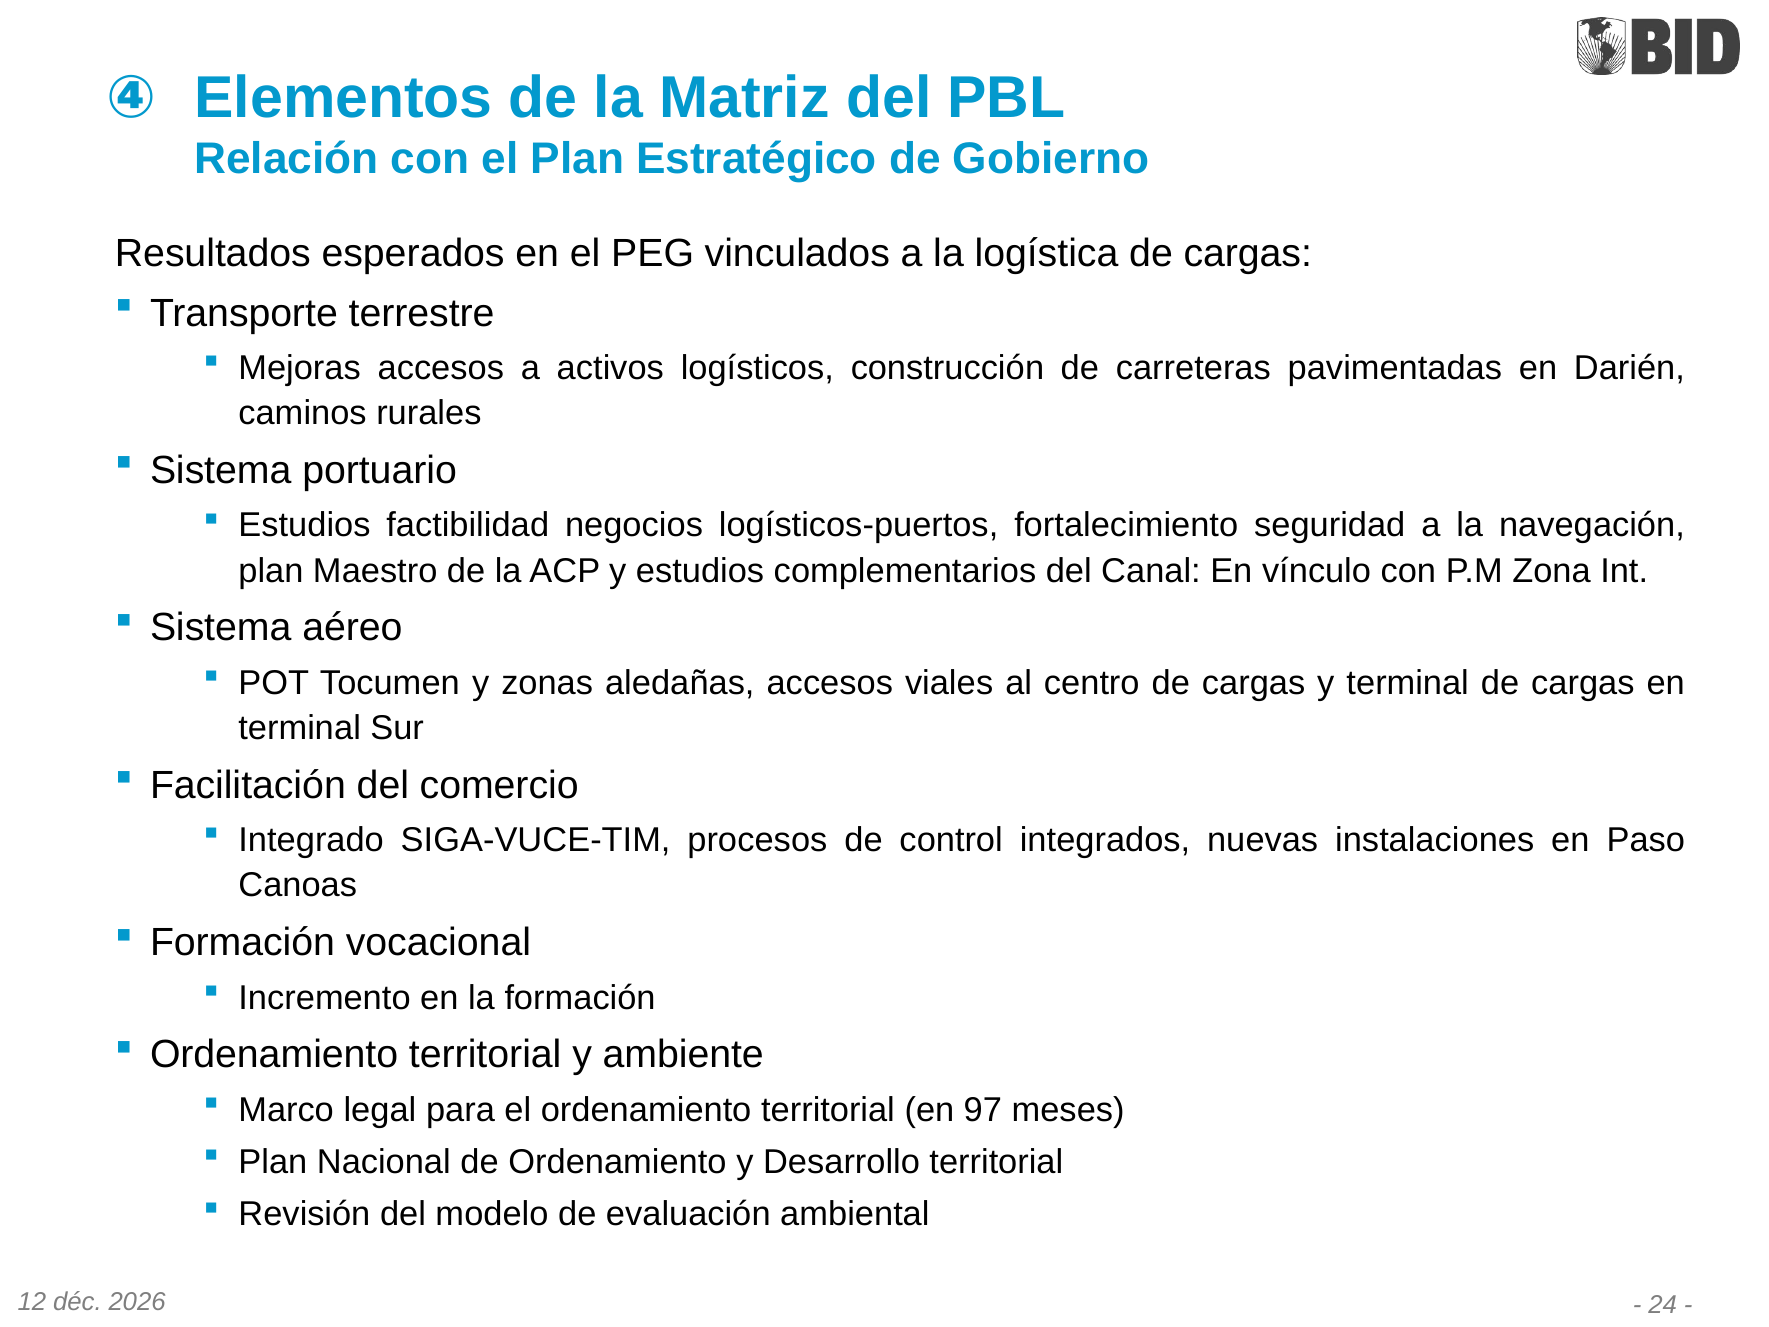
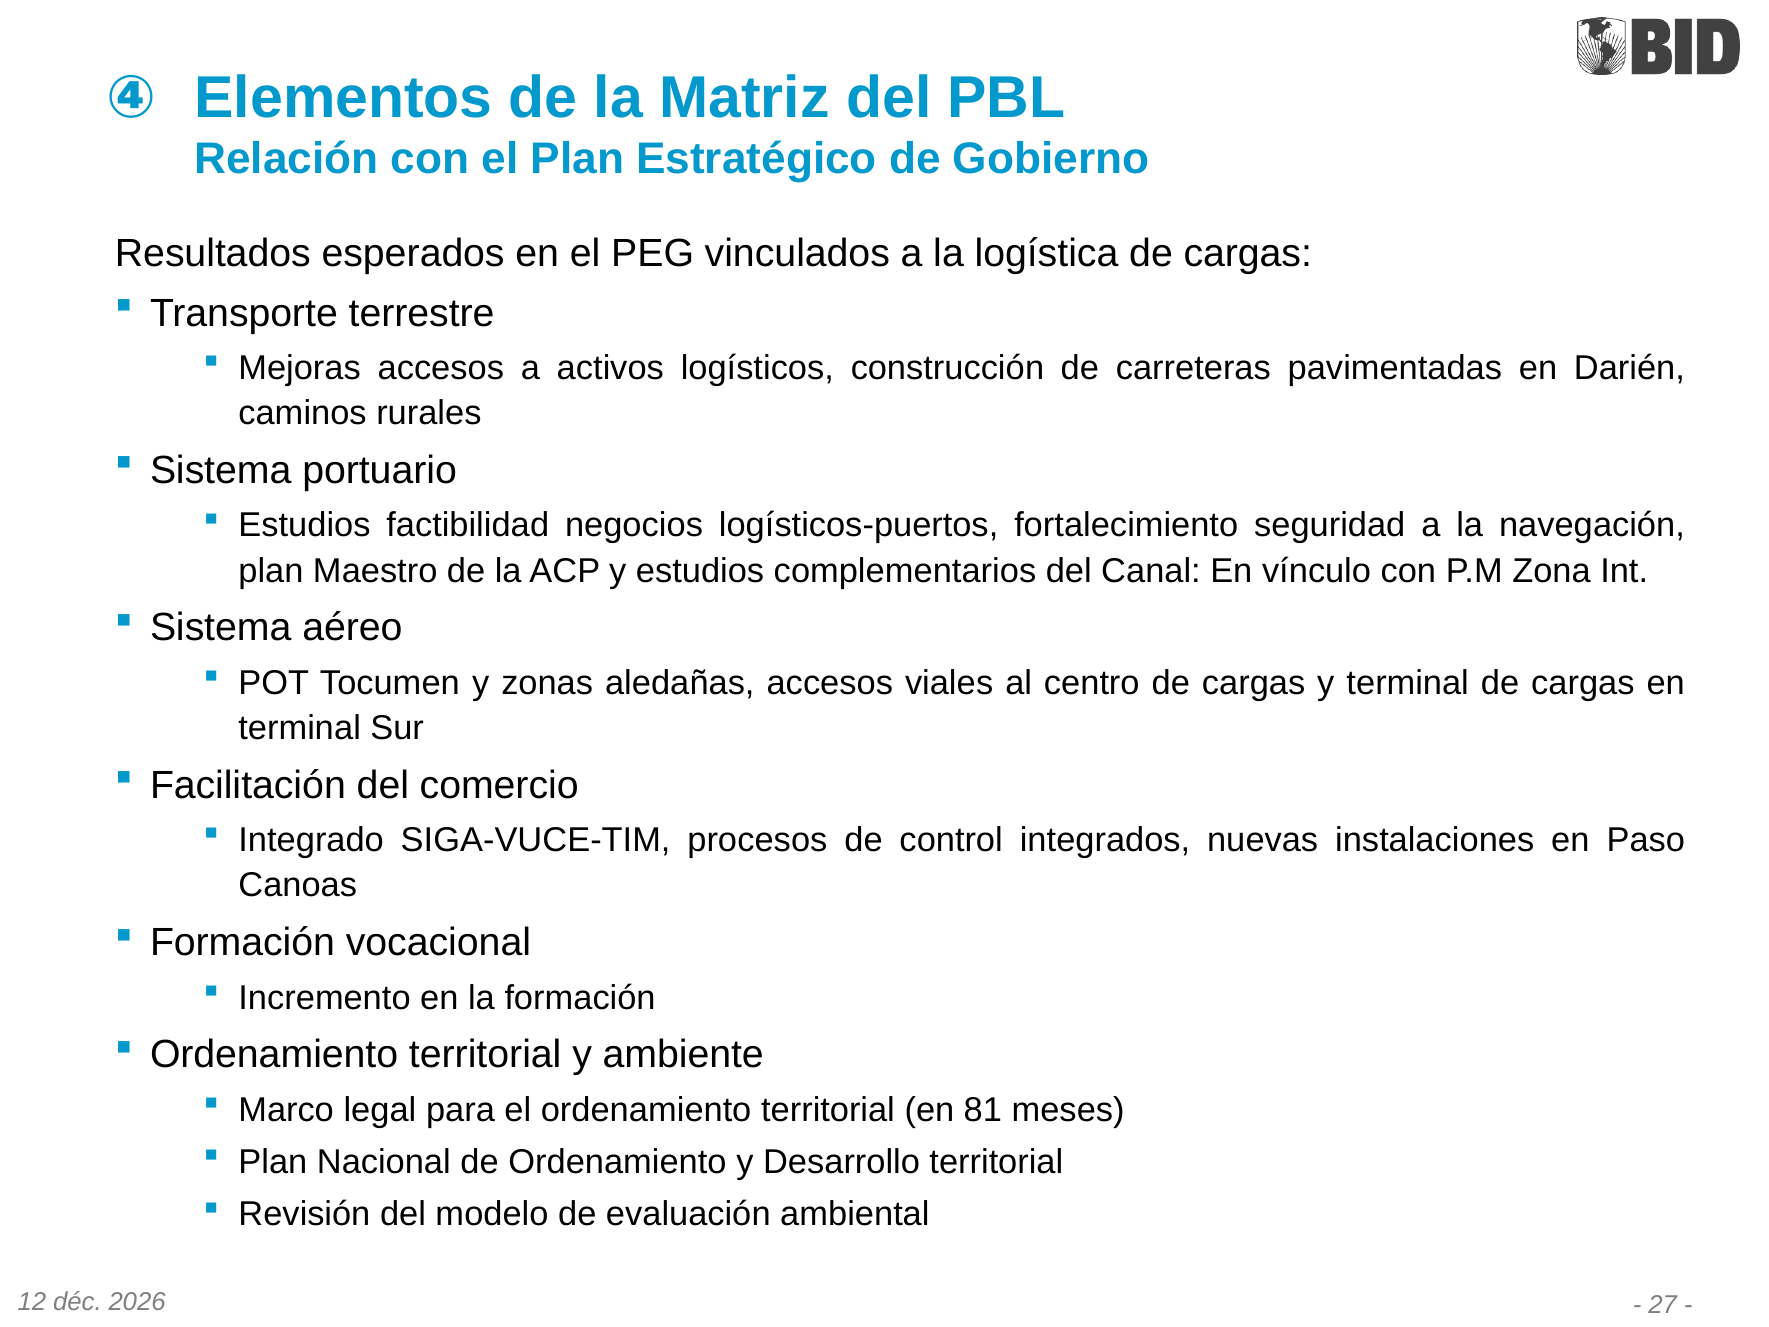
97: 97 -> 81 (983, 1109)
24: 24 -> 27 (1663, 1305)
